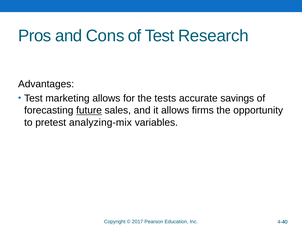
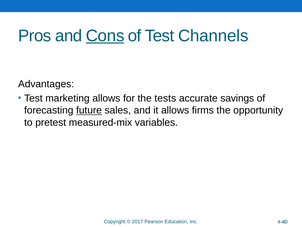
Cons underline: none -> present (105, 36)
Research: Research -> Channels (213, 36)
analyzing-mix: analyzing-mix -> measured-mix (100, 122)
